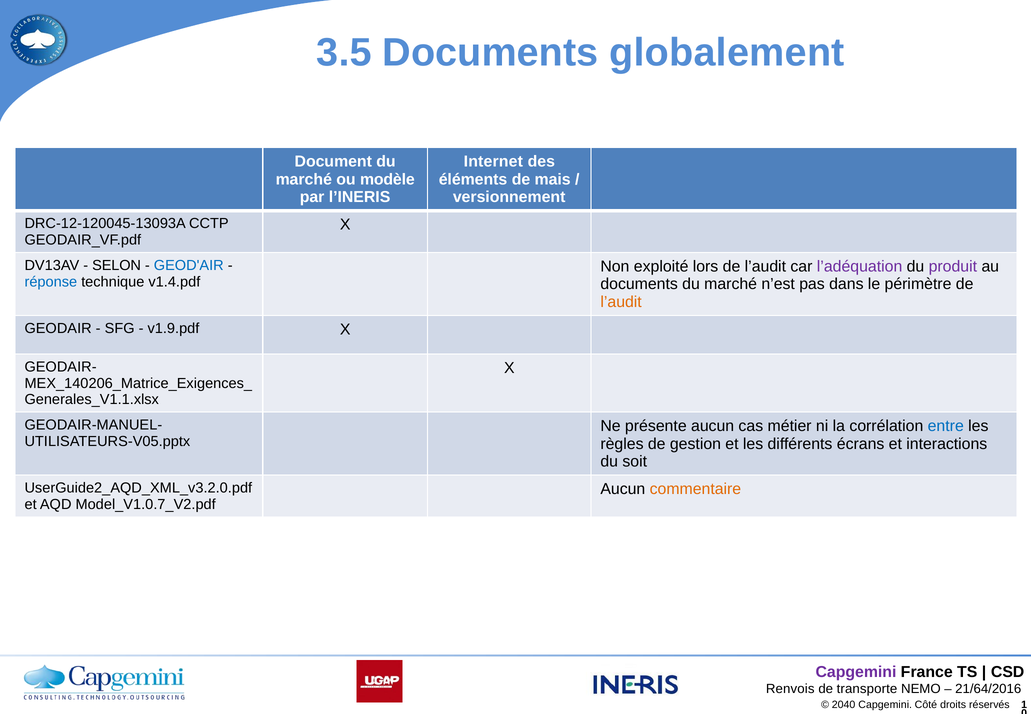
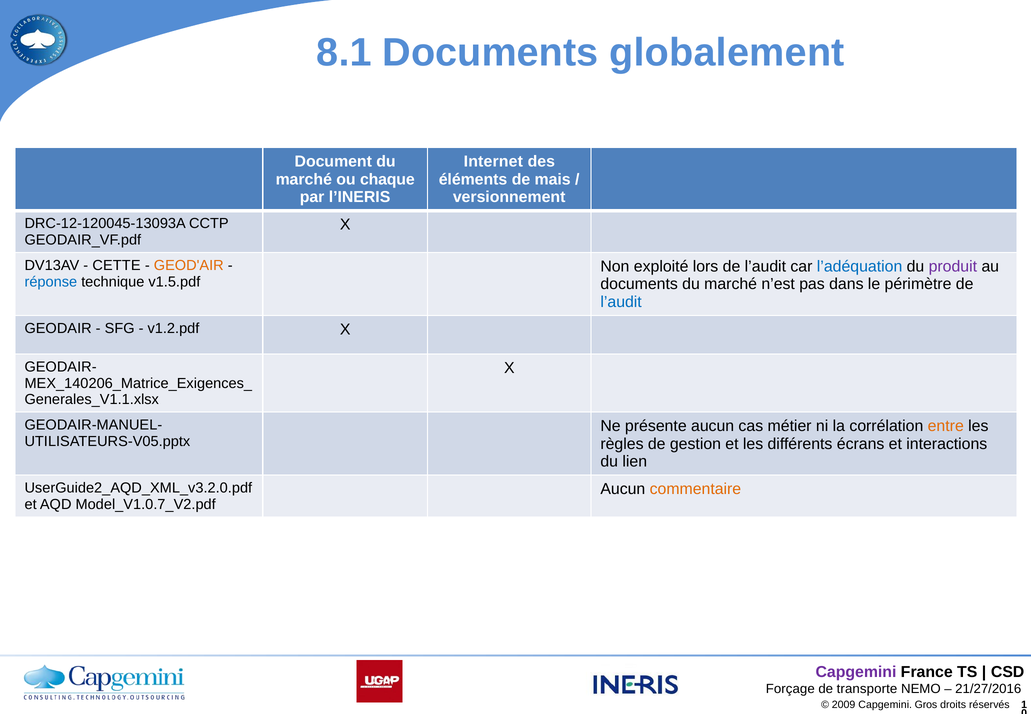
3.5: 3.5 -> 8.1 (344, 53)
modèle: modèle -> chaque (387, 179)
SELON: SELON -> CETTE (116, 266)
GEOD'AIR colour: blue -> orange (189, 266)
l’adéquation colour: purple -> blue (860, 266)
v1.4.pdf: v1.4.pdf -> v1.5.pdf (174, 282)
l’audit colour: orange -> blue (621, 302)
v1.9.pdf: v1.9.pdf -> v1.2.pdf (173, 328)
entre colour: blue -> orange (946, 426)
soit: soit -> lien (635, 461)
Renvois: Renvois -> Forçage (790, 689)
21/64/2016: 21/64/2016 -> 21/27/2016 (988, 689)
2040: 2040 -> 2009 (844, 705)
Côté: Côté -> Gros (926, 705)
